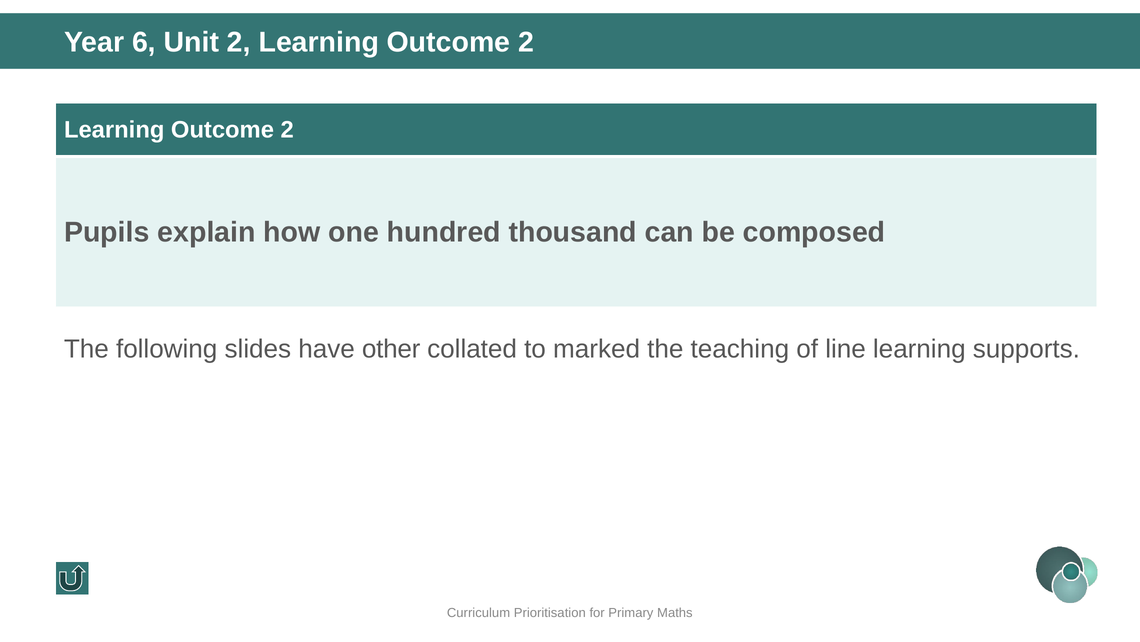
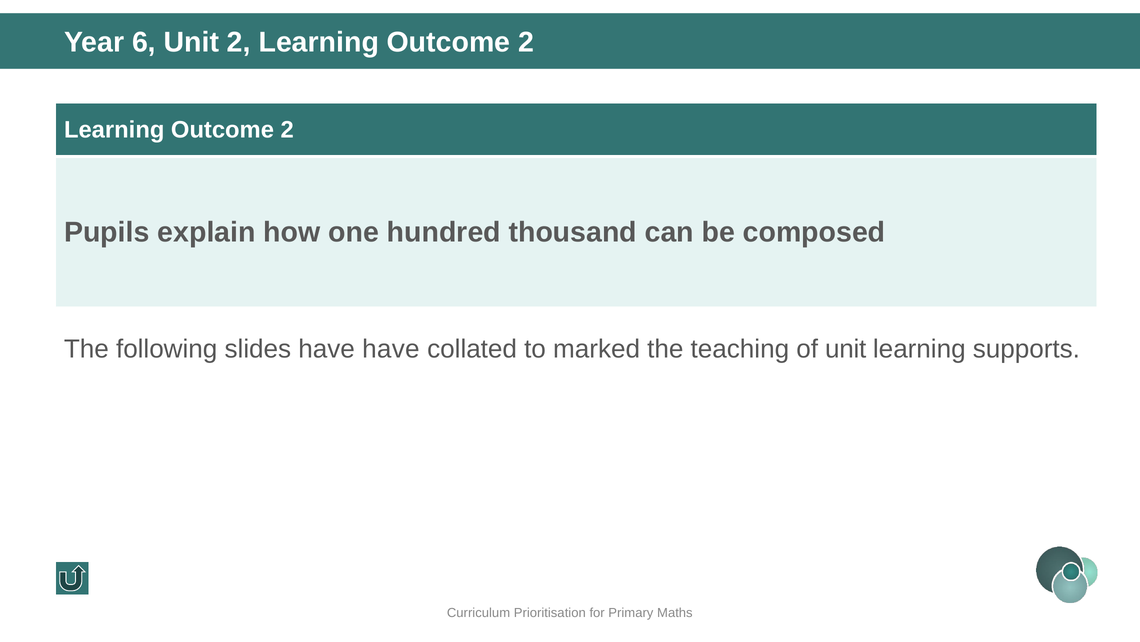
have other: other -> have (391, 349)
of line: line -> unit (846, 349)
